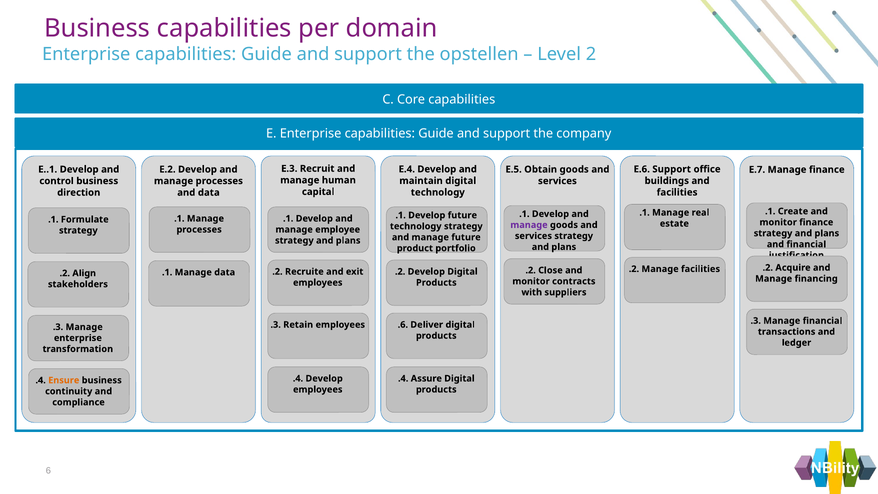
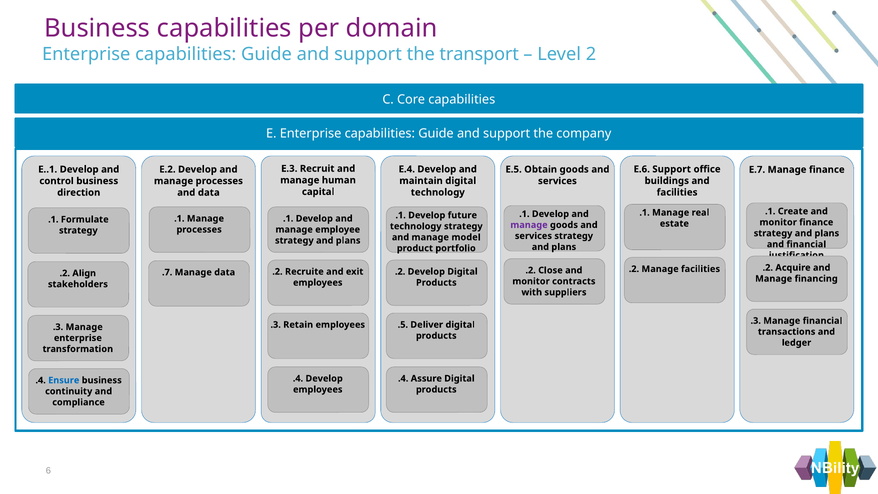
opstellen: opstellen -> transport (479, 54)
manage future: future -> model (466, 237)
.1: .1 -> .7 (167, 272)
.6: .6 -> .5 (403, 325)
Ensure colour: orange -> blue (64, 380)
